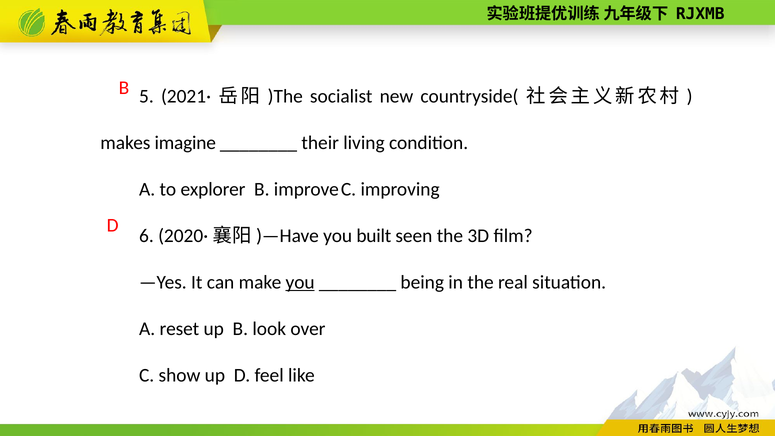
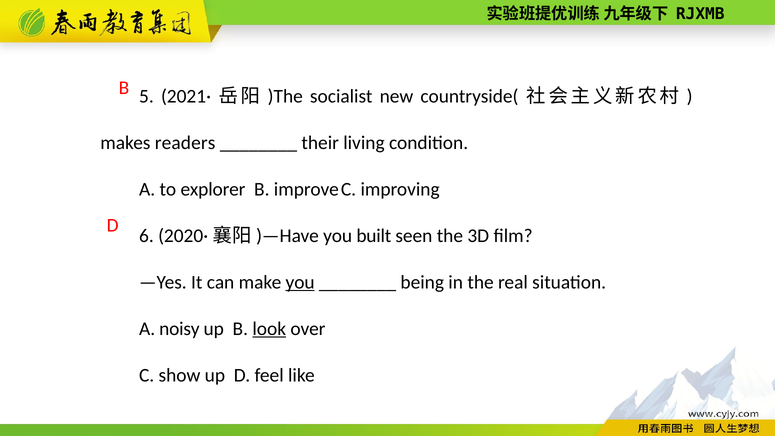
imagine: imagine -> readers (185, 143)
reset: reset -> noisy (179, 329)
look underline: none -> present (269, 329)
